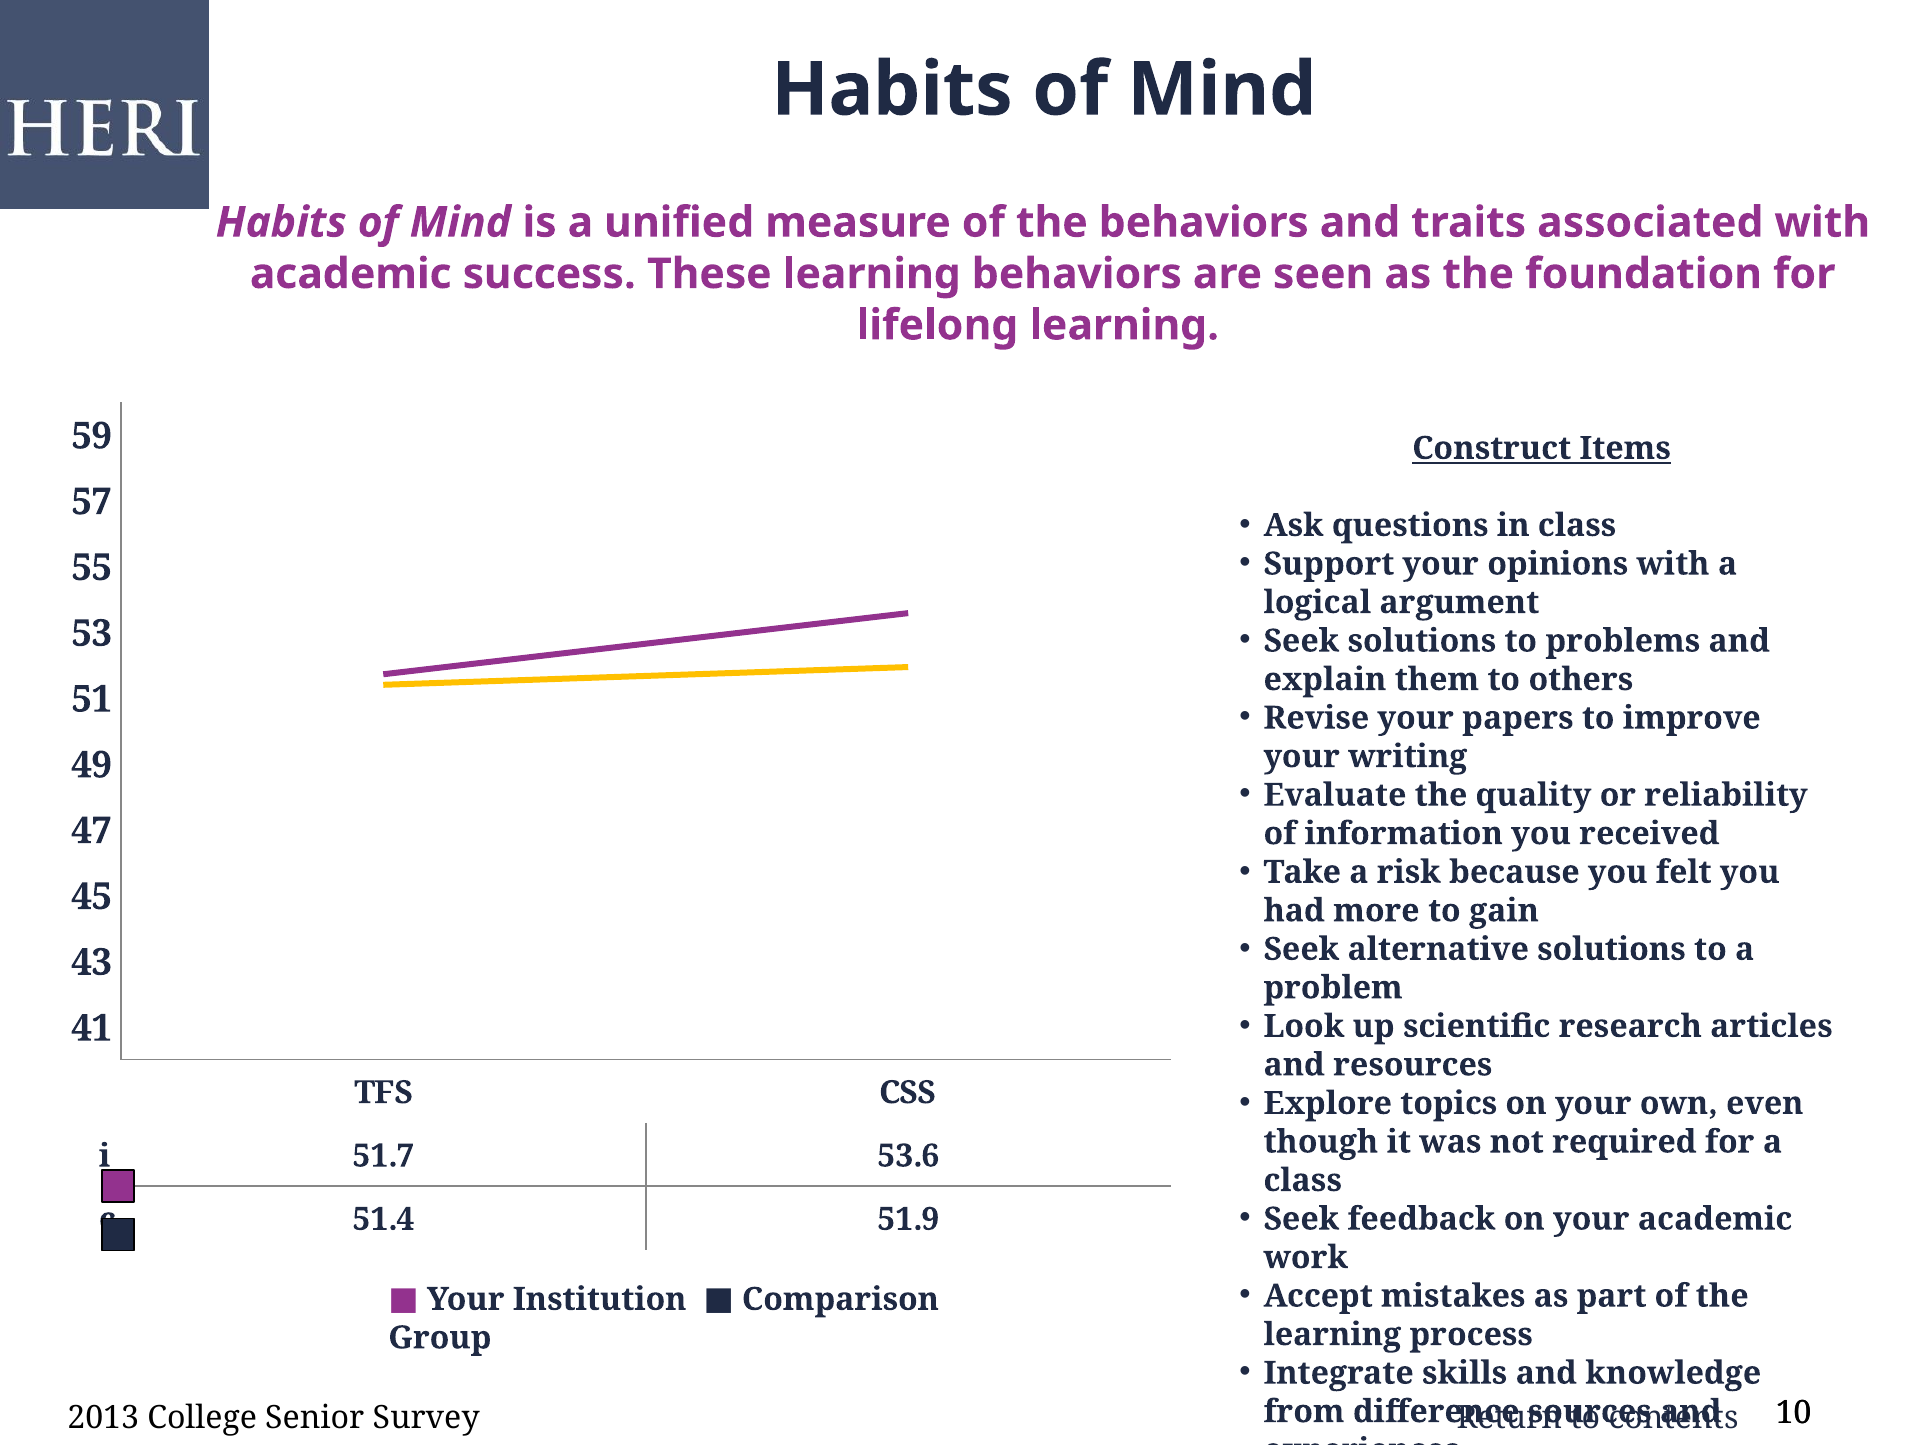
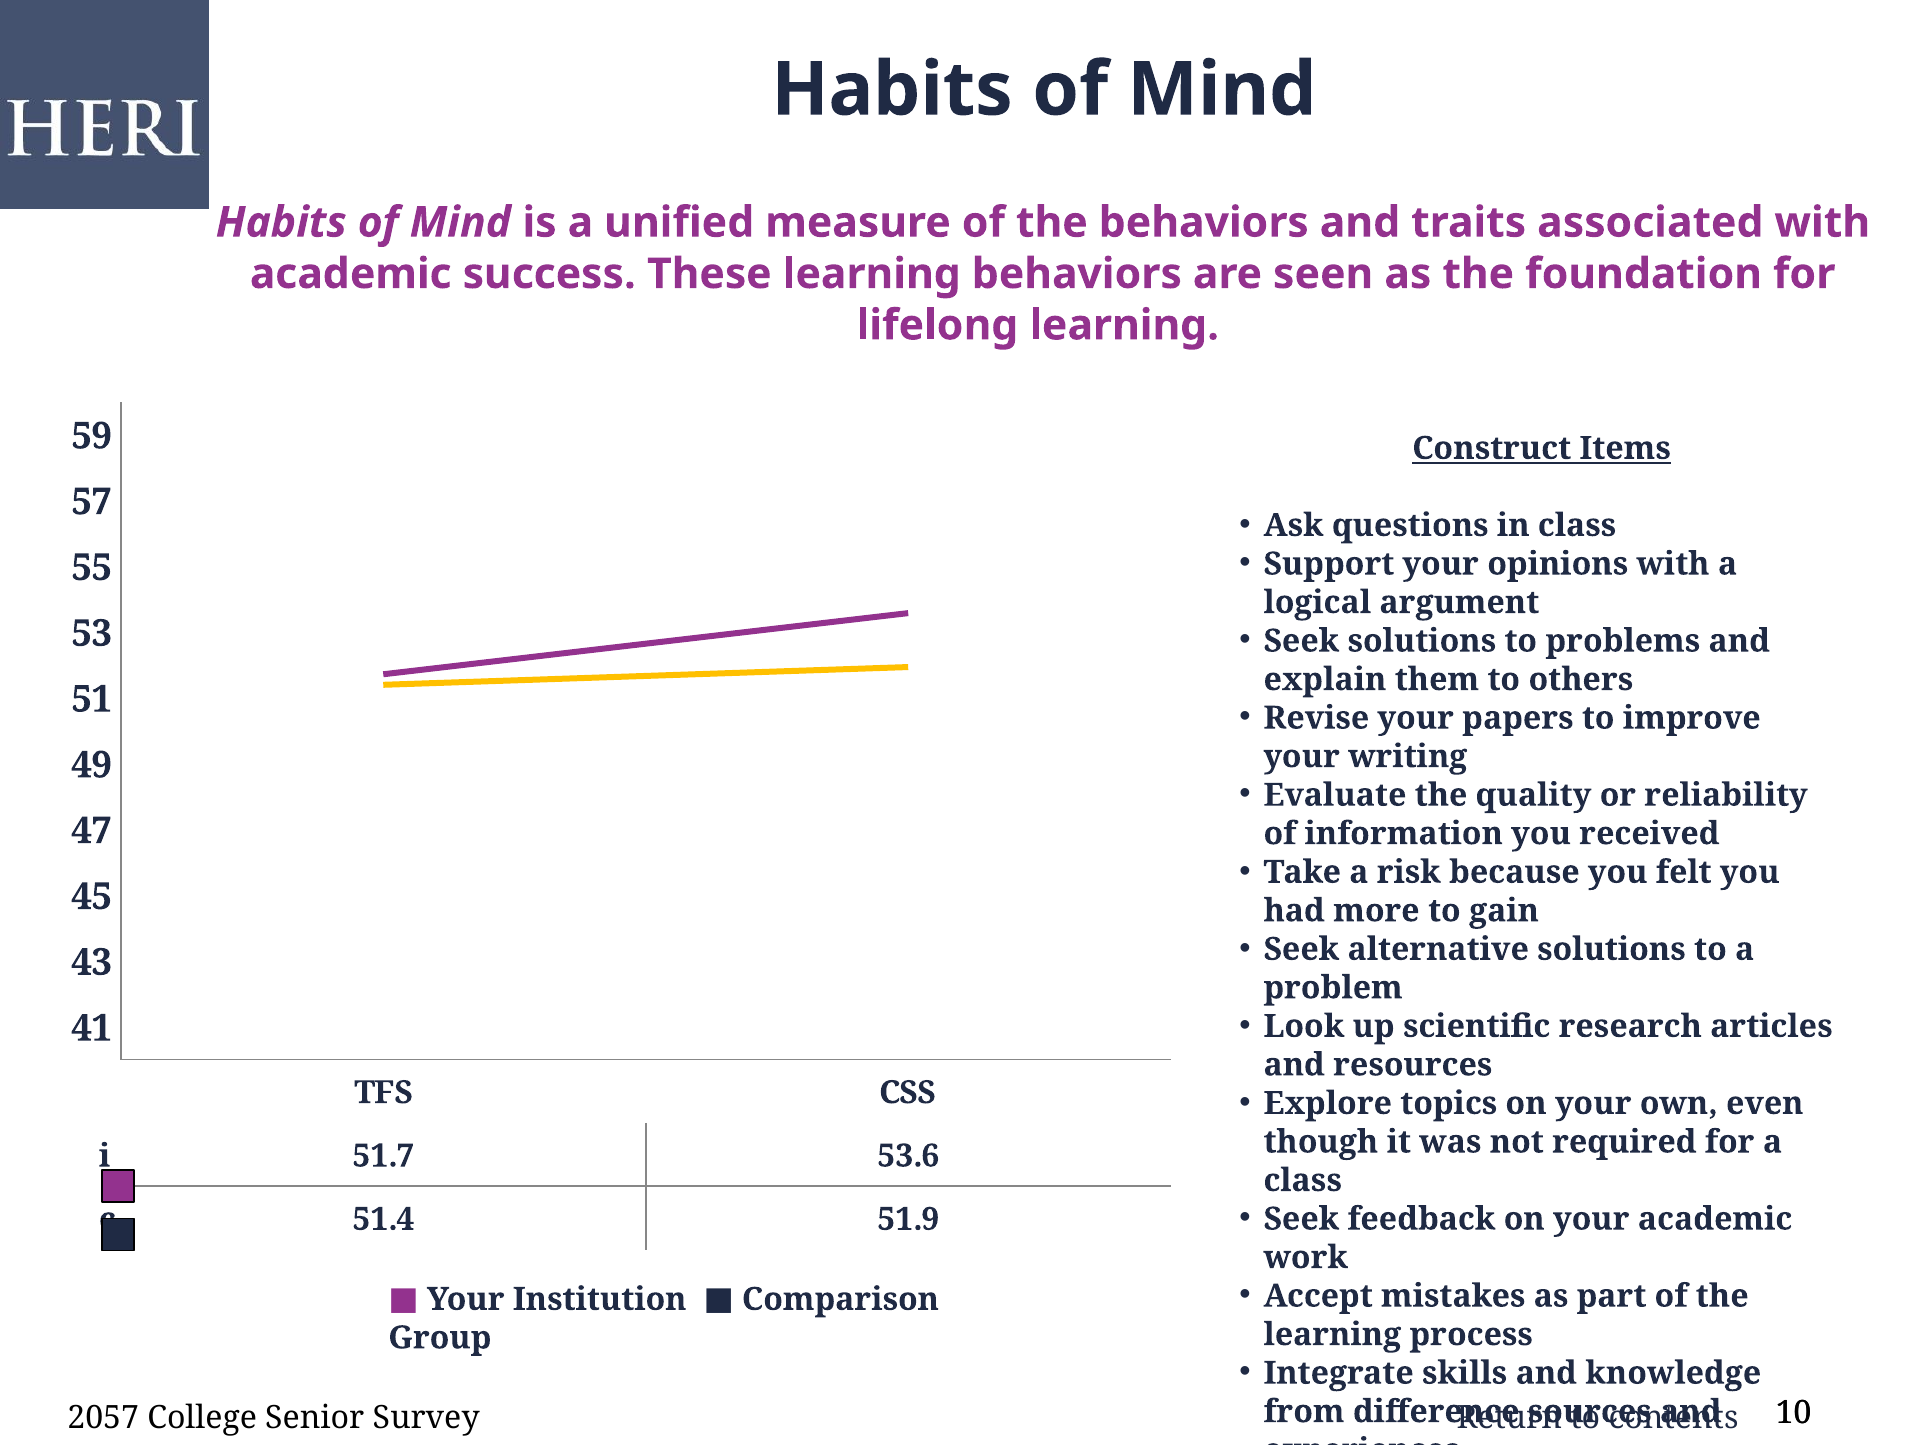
2013: 2013 -> 2057 (103, 1418)
